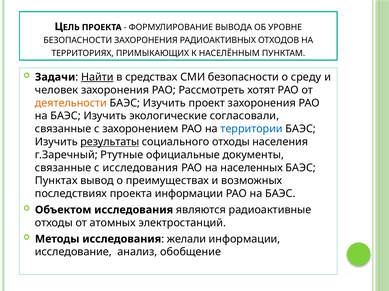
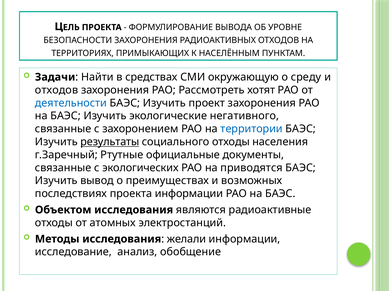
Найти underline: present -> none (97, 77)
СМИ безопасности: безопасности -> окружающую (243, 77)
человек: человек -> отходов (57, 90)
деятельности colour: orange -> blue (71, 103)
согласовали: согласовали -> негативного (244, 116)
с исследования: исследования -> экологических (140, 168)
населенных: населенных -> приводятся (252, 168)
Пунктах: Пунктах -> Изучить (56, 181)
